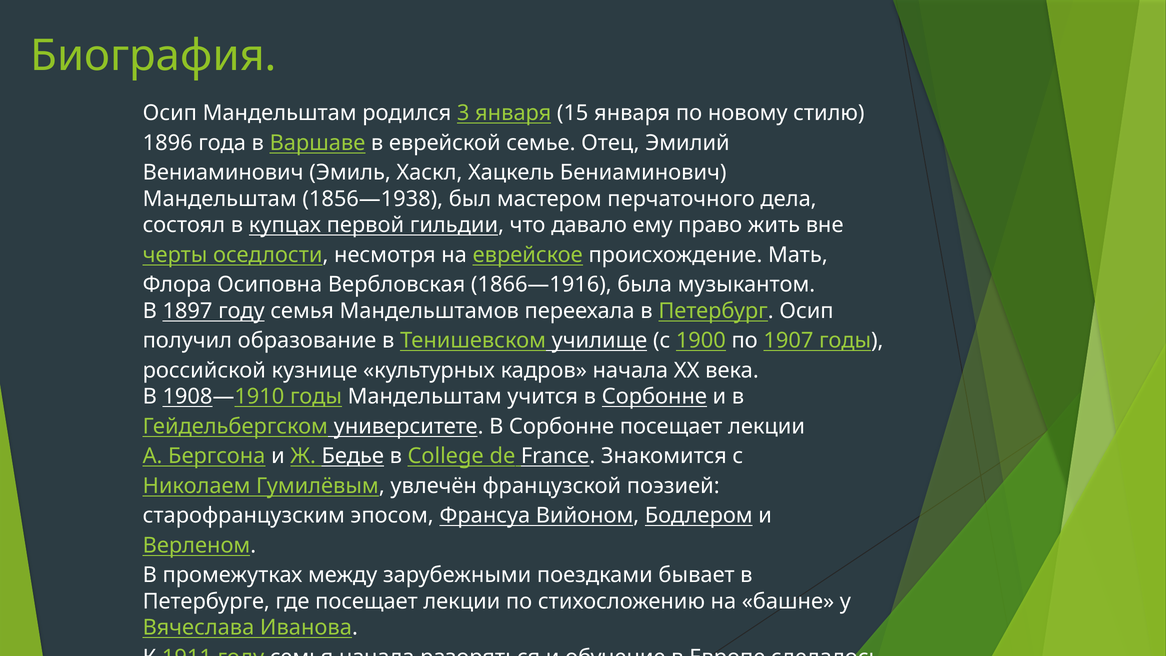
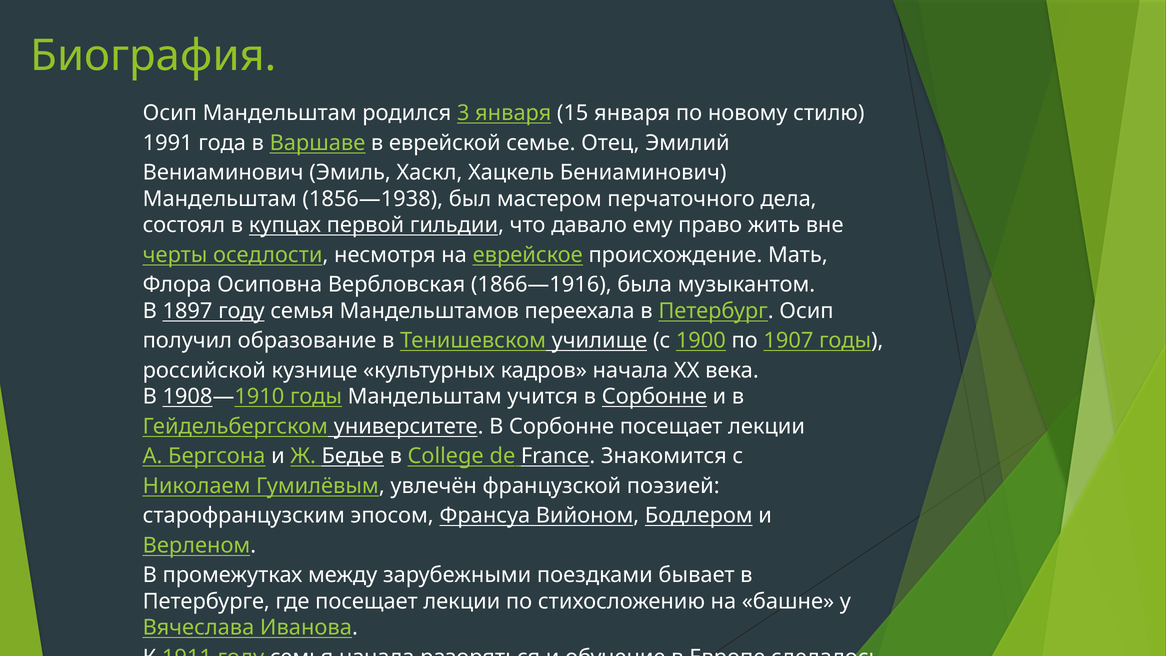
1896: 1896 -> 1991 (168, 143)
